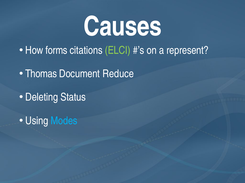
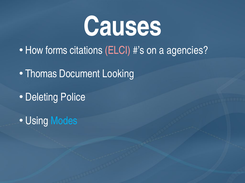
ELCI colour: light green -> pink (118, 51)
represent: represent -> agencies (187, 51)
Reduce: Reduce -> Looking (118, 74)
Status: Status -> Police (73, 98)
